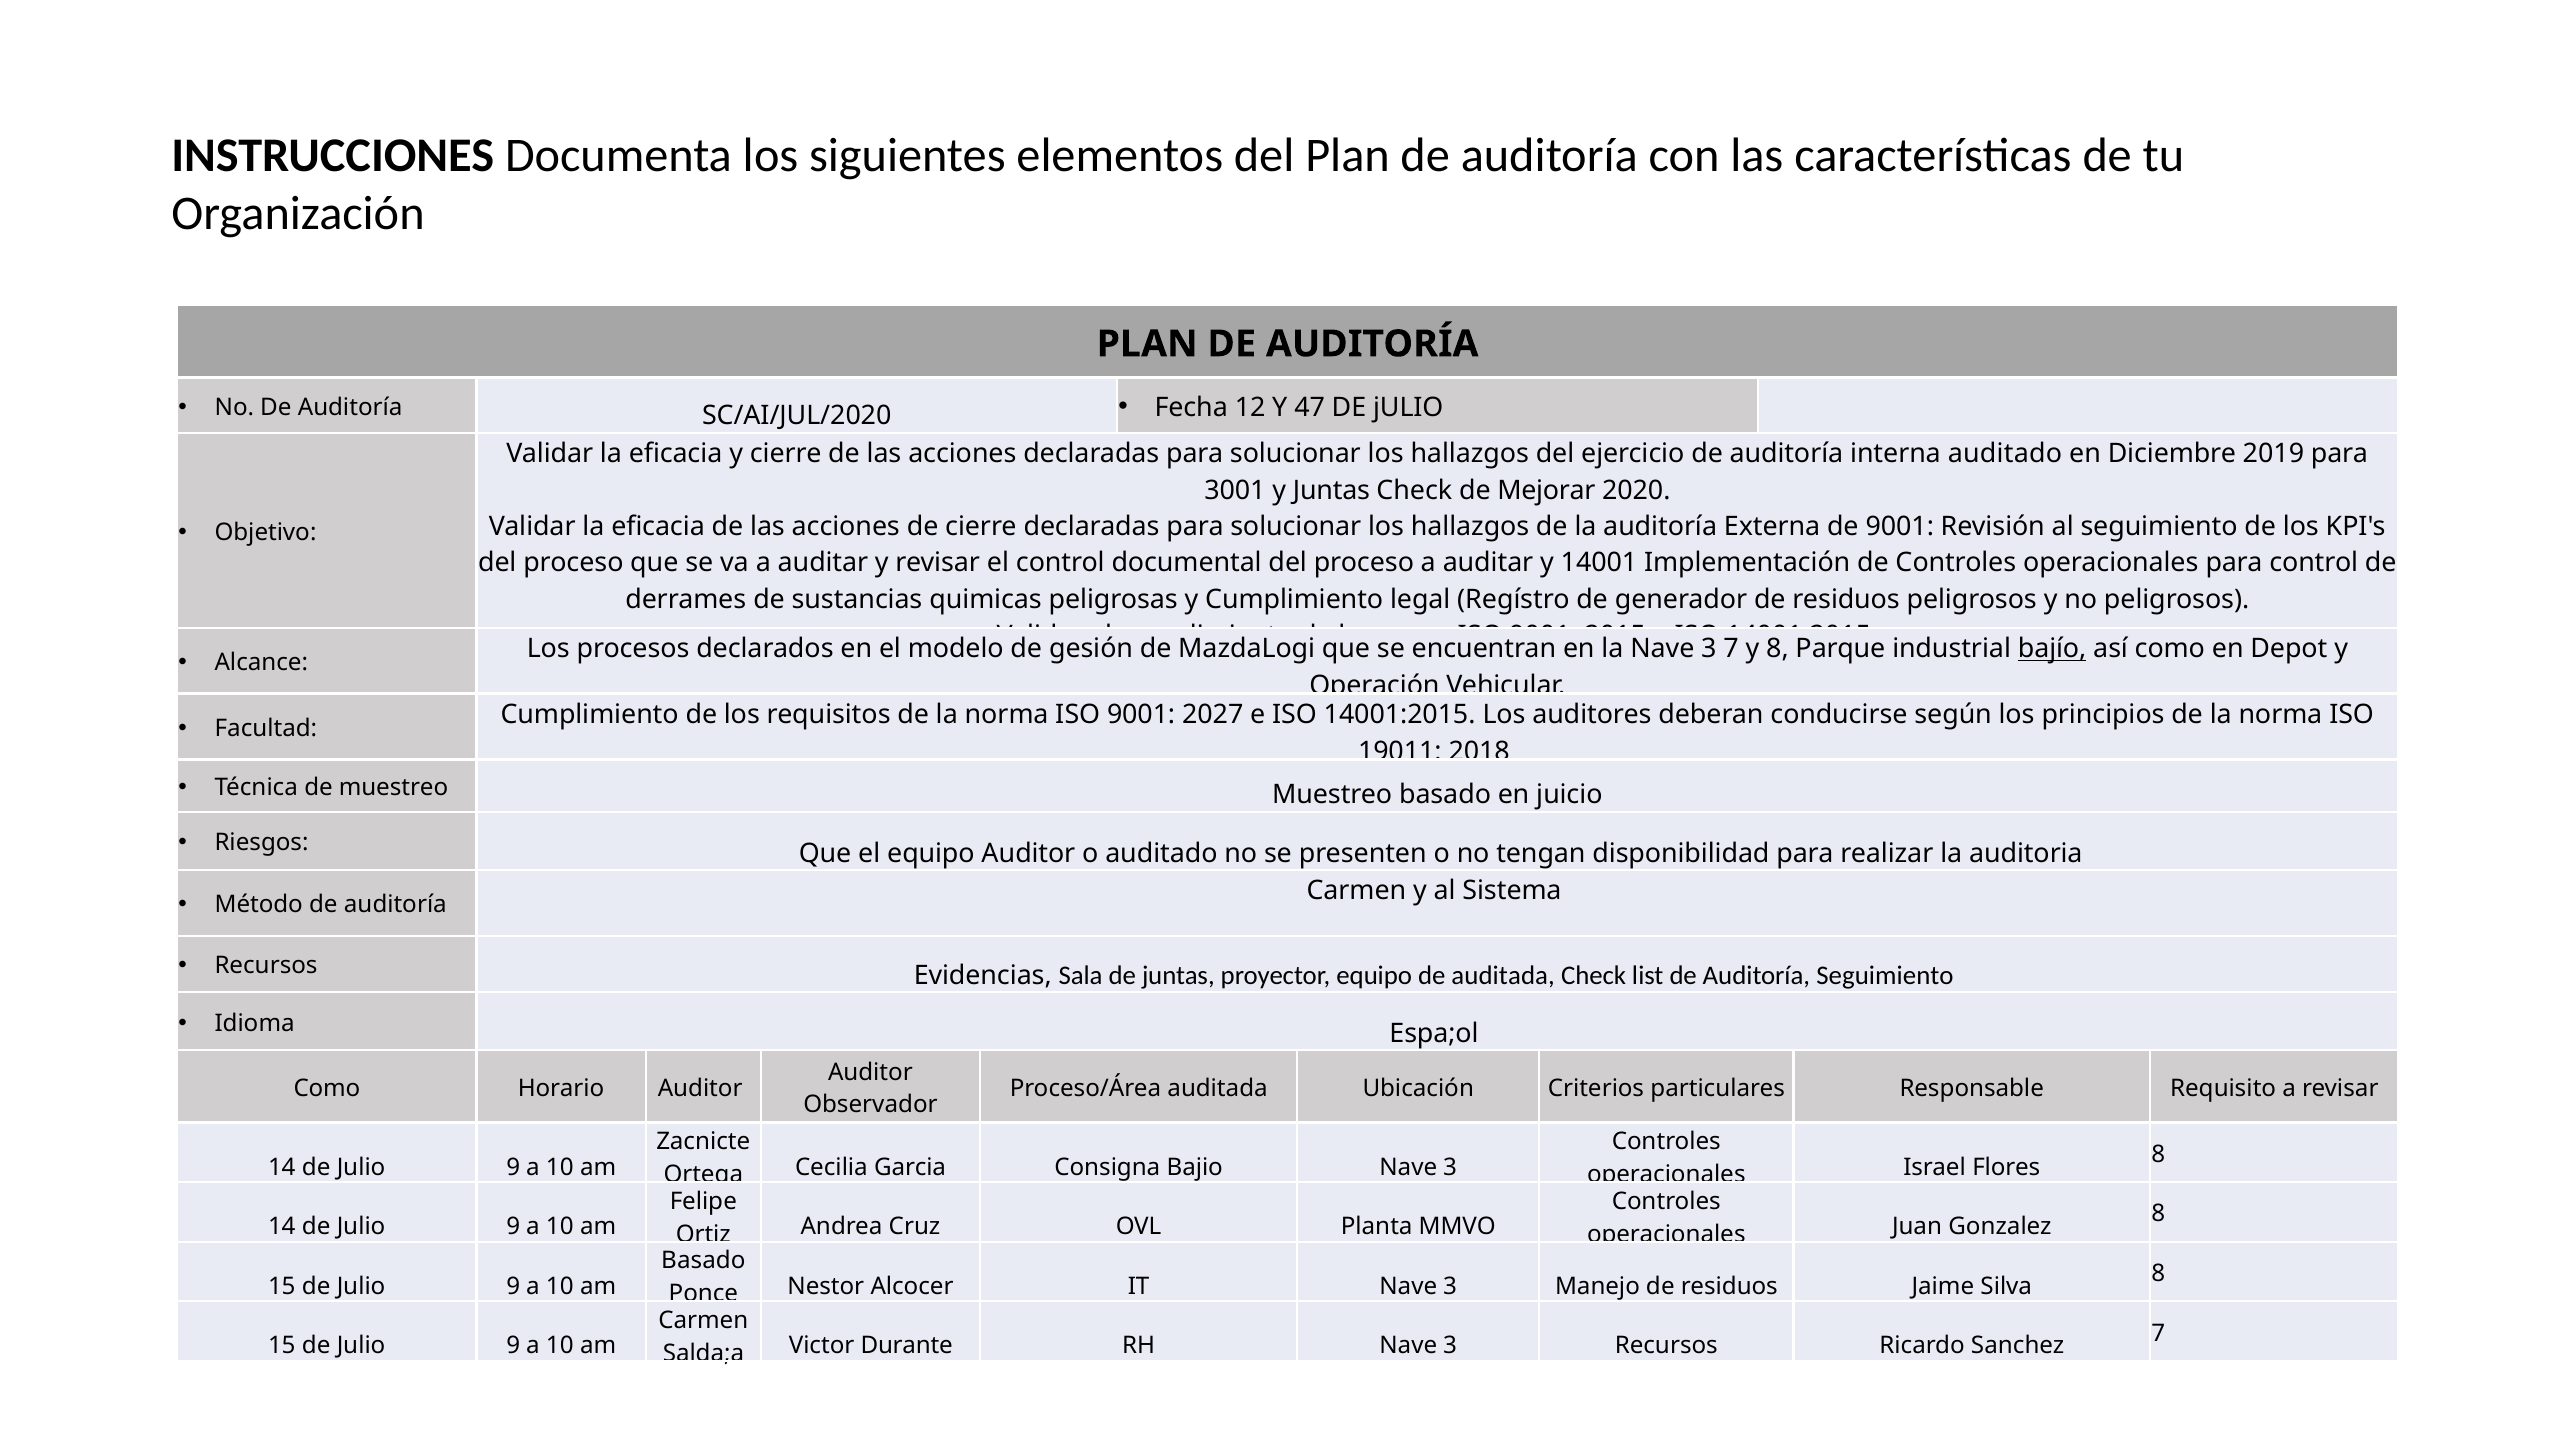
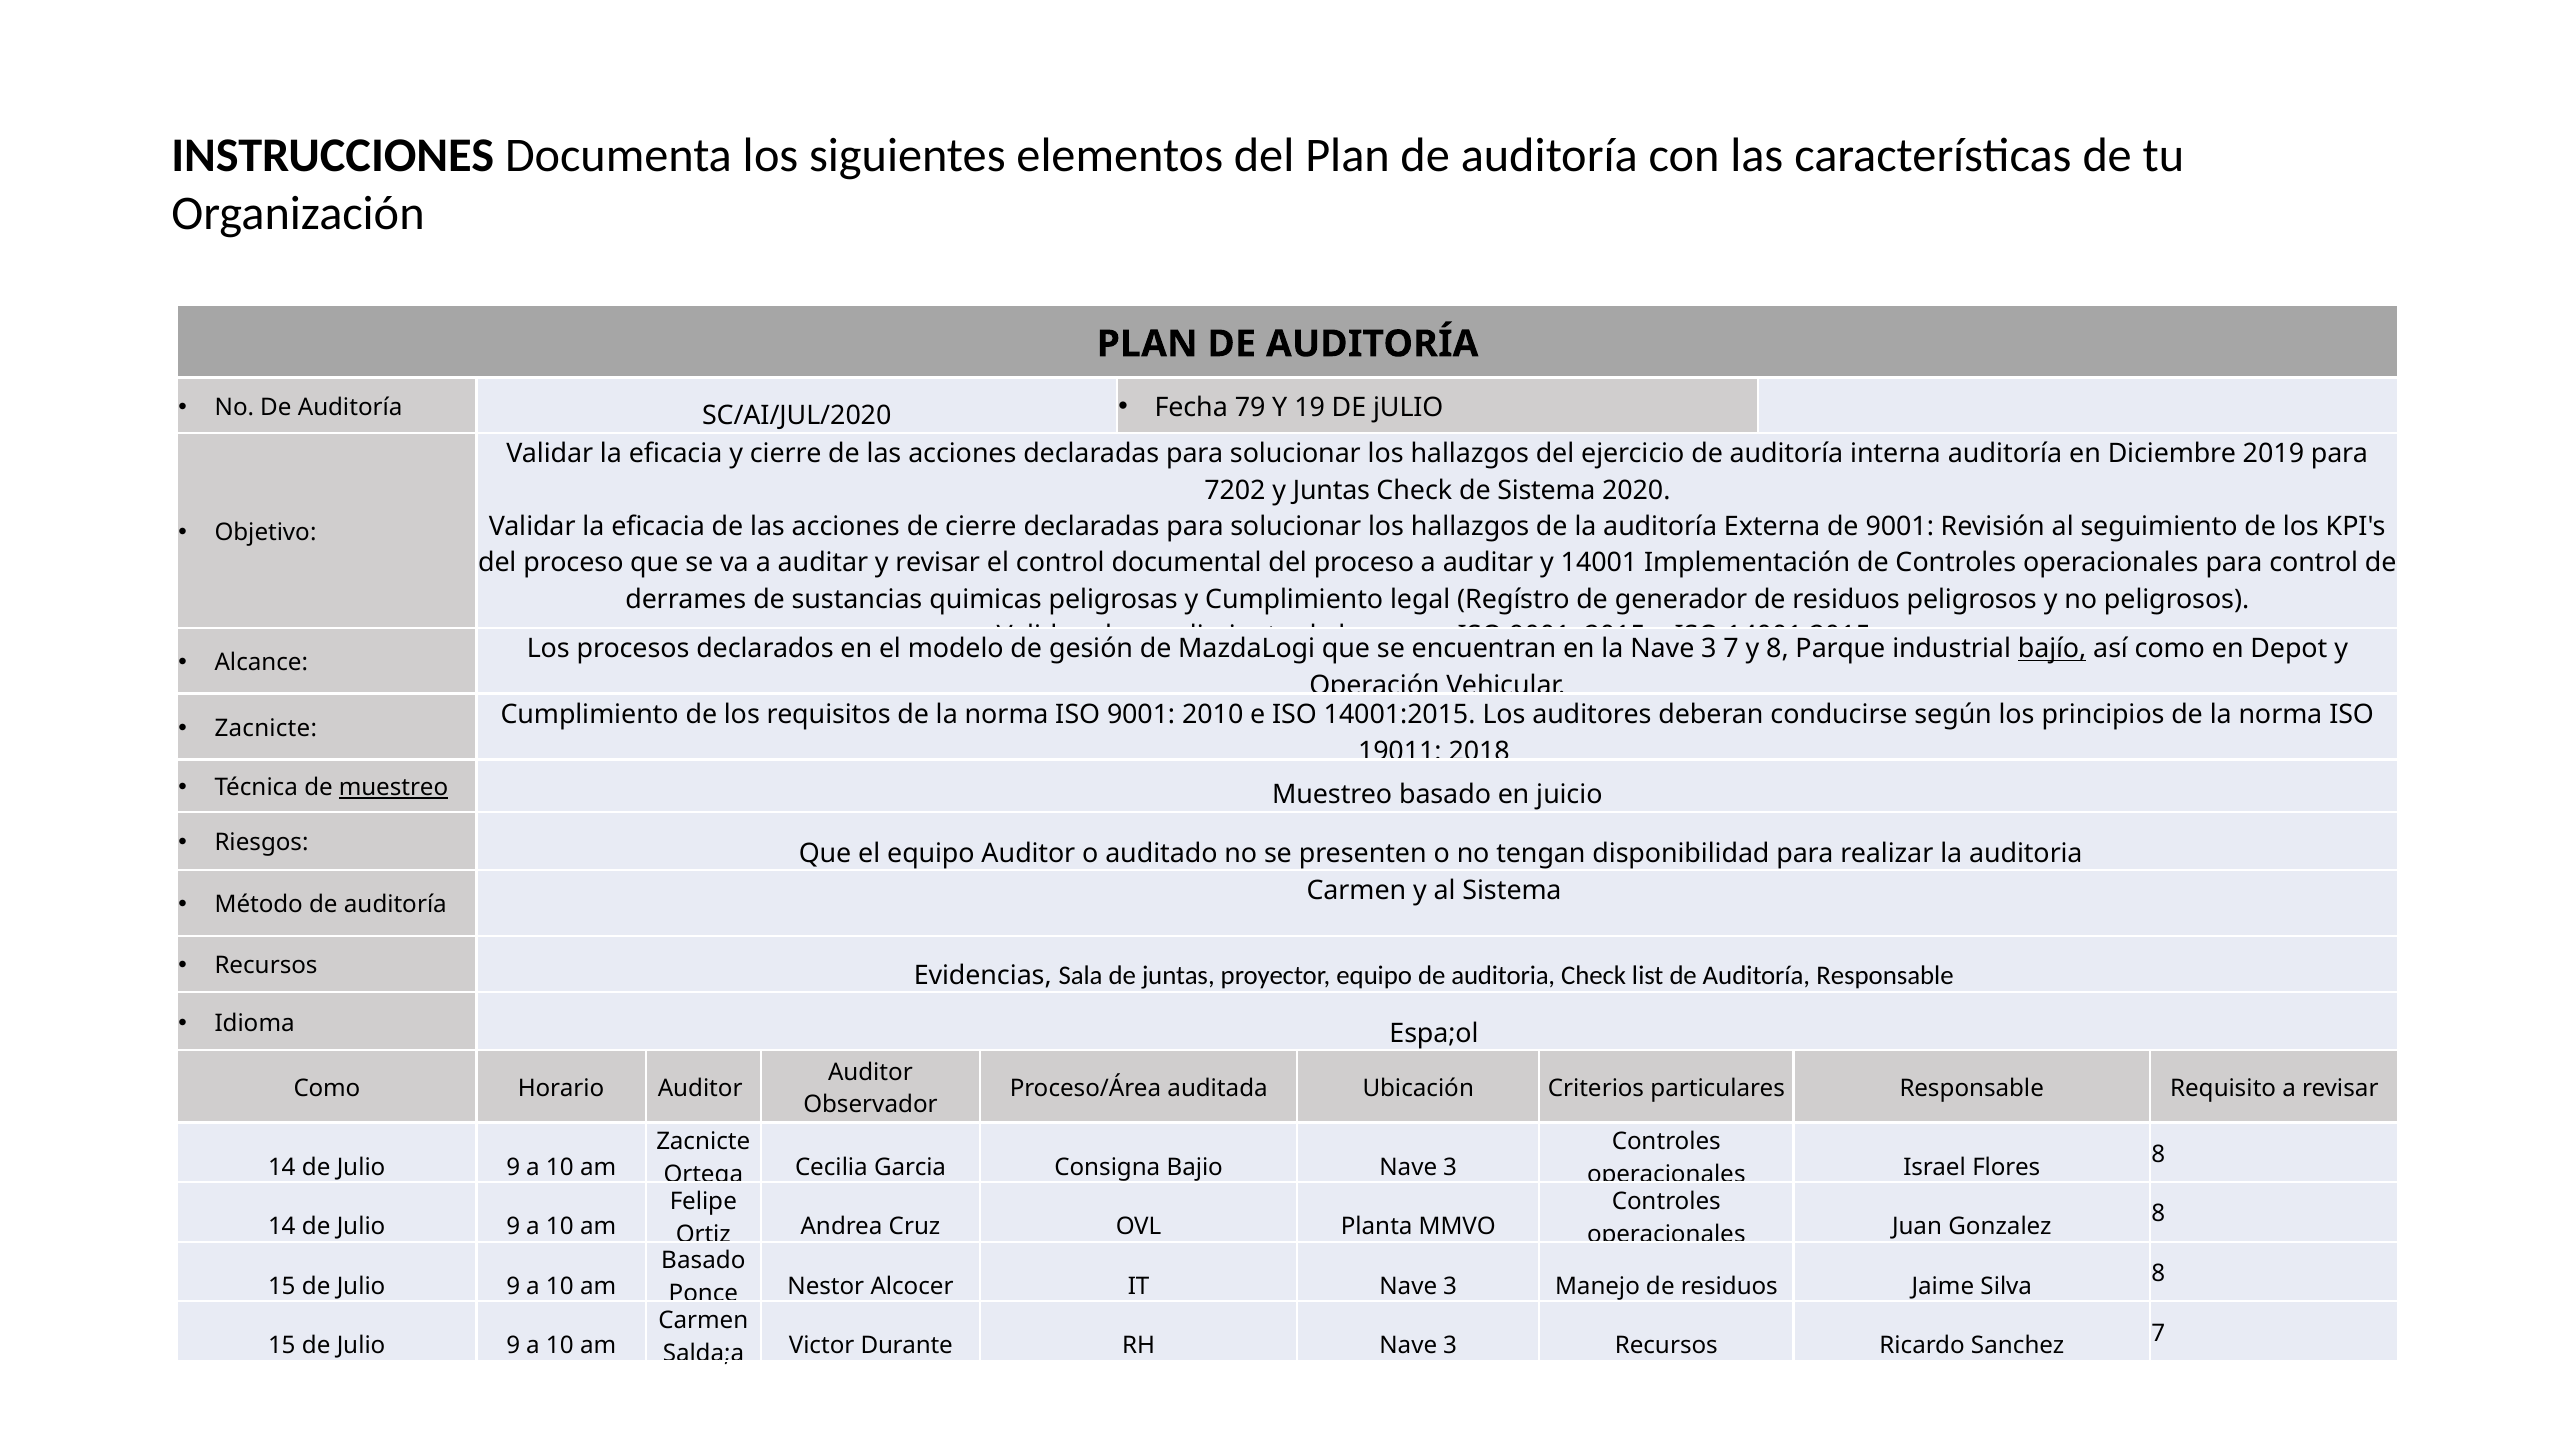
12: 12 -> 79 (1250, 407)
47: 47 -> 19 (1310, 407)
interna auditado: auditado -> auditoría (2005, 454)
3001: 3001 -> 7202 (1235, 490)
de Mejorar: Mejorar -> Sistema (1546, 490)
Facultad: Facultad -> Zacnicte (266, 729)
2027: 2027 -> 2010 (1213, 715)
muestreo underline: none -> present (393, 788)
de auditada: auditada -> auditoria (1503, 975)
Auditoría Seguimiento: Seguimiento -> Responsable (1885, 975)
